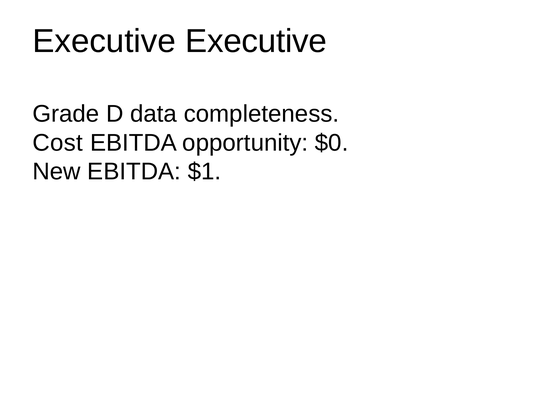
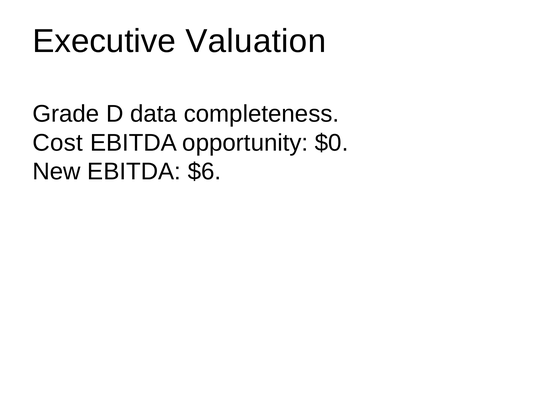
Executive Executive: Executive -> Valuation (256, 41)
$1: $1 -> $6 (204, 171)
